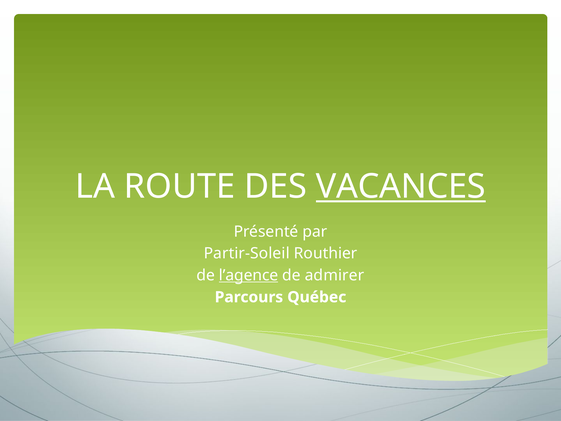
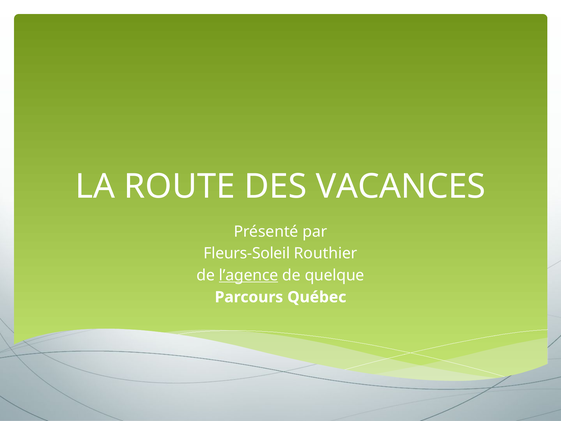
VACANCES underline: present -> none (401, 186)
Partir-Soleil: Partir-Soleil -> Fleurs-Soleil (247, 253)
admirer: admirer -> quelque (335, 275)
